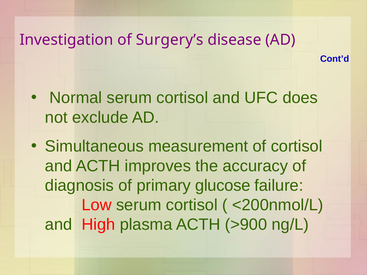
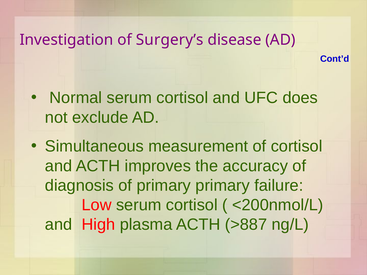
primary glucose: glucose -> primary (223, 186)
>900: >900 -> >887 (246, 225)
